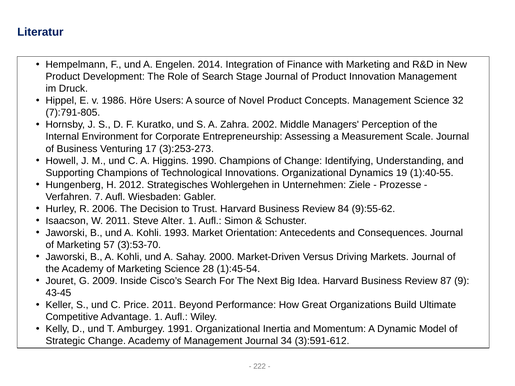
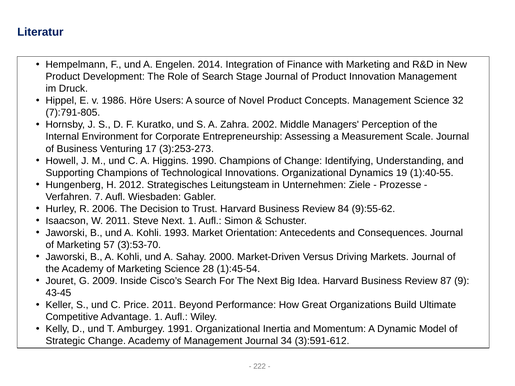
Wohlergehen: Wohlergehen -> Leitungsteam (240, 185)
Steve Alter: Alter -> Next (173, 221)
